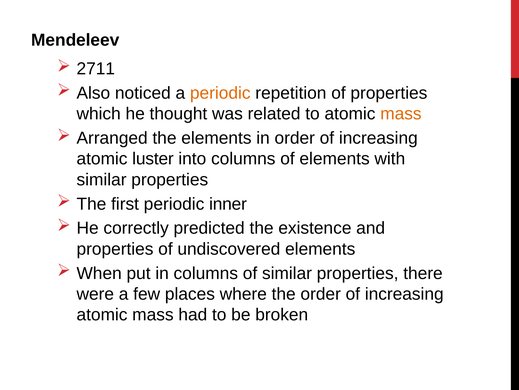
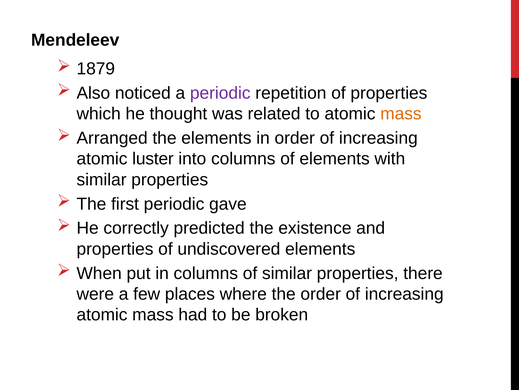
2711: 2711 -> 1879 (96, 69)
periodic colour: orange -> purple (220, 93)
inner: inner -> gave (228, 204)
